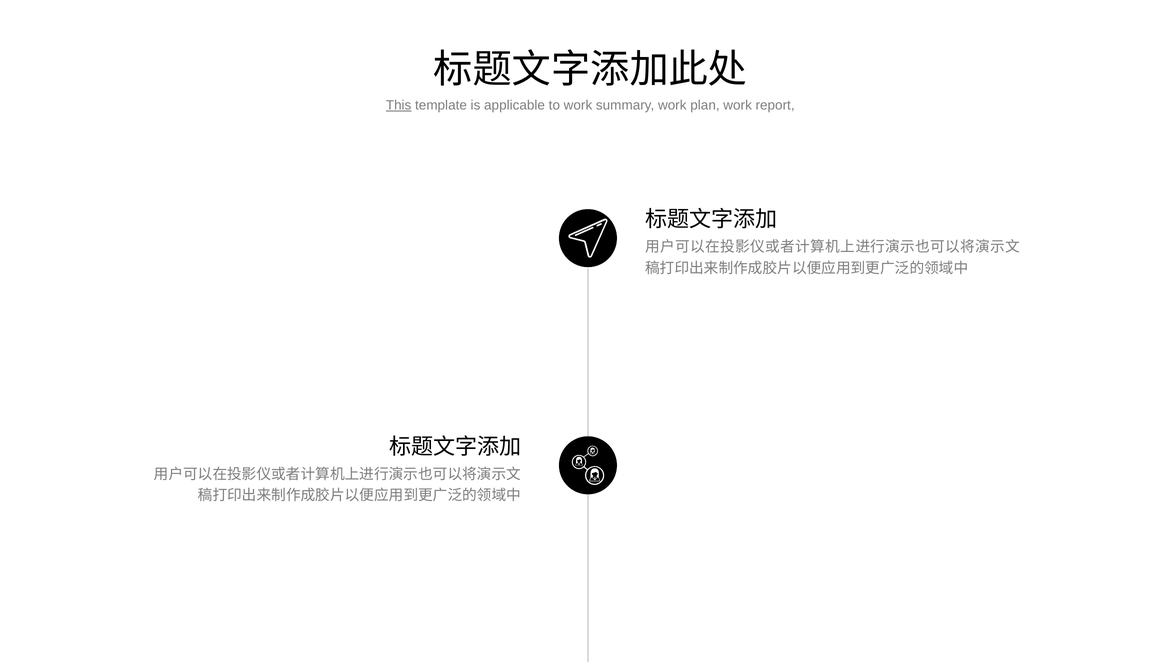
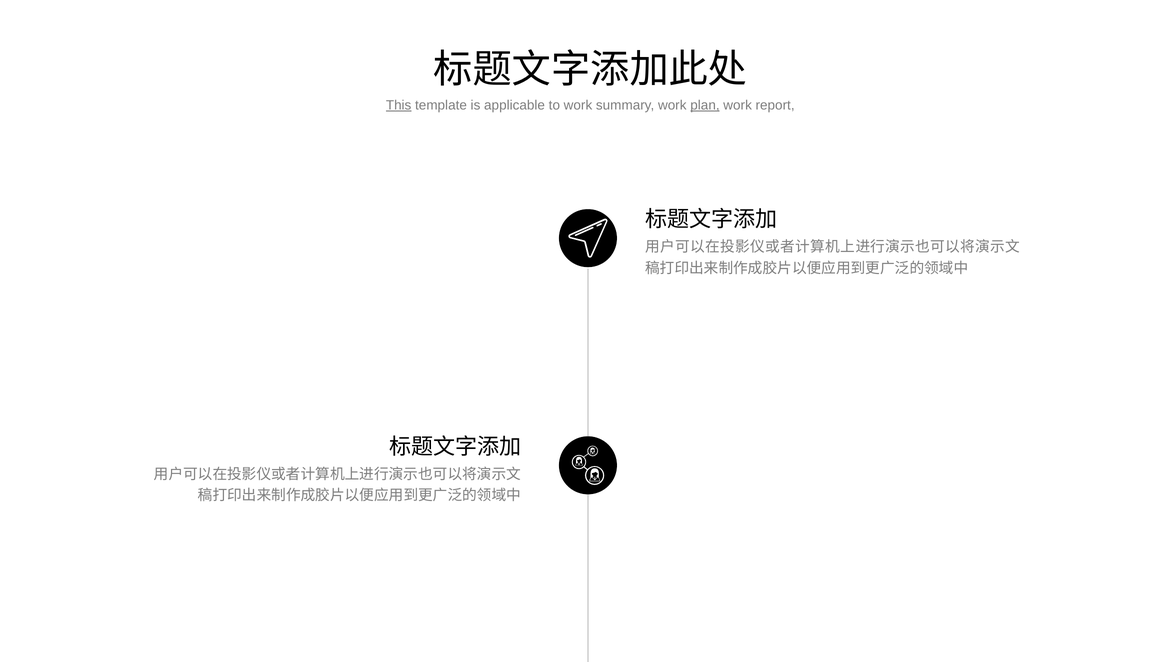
plan underline: none -> present (705, 105)
